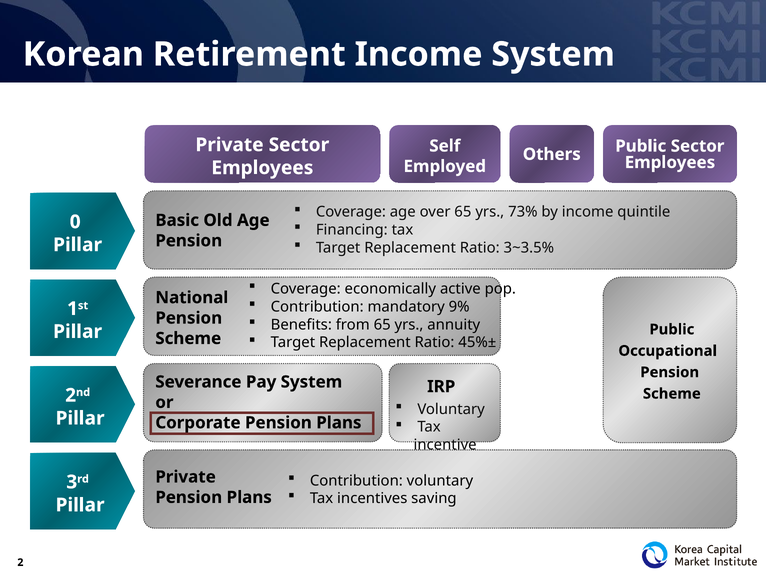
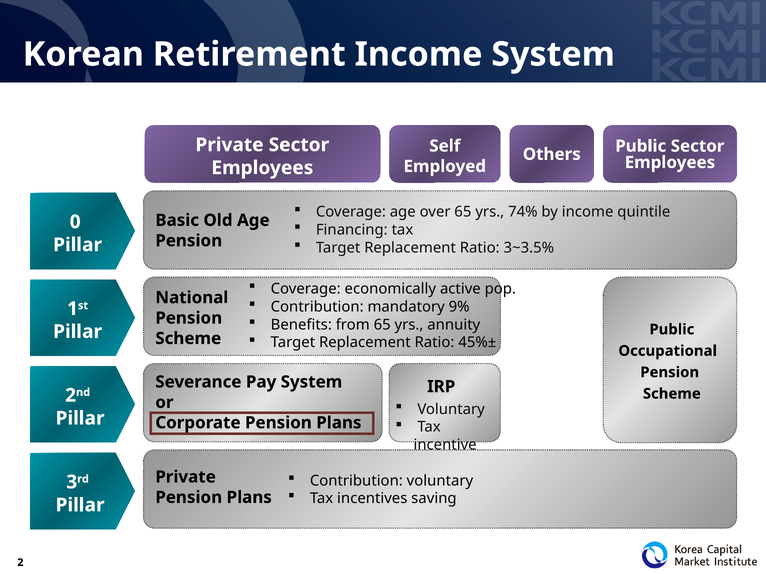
73%: 73% -> 74% (523, 212)
